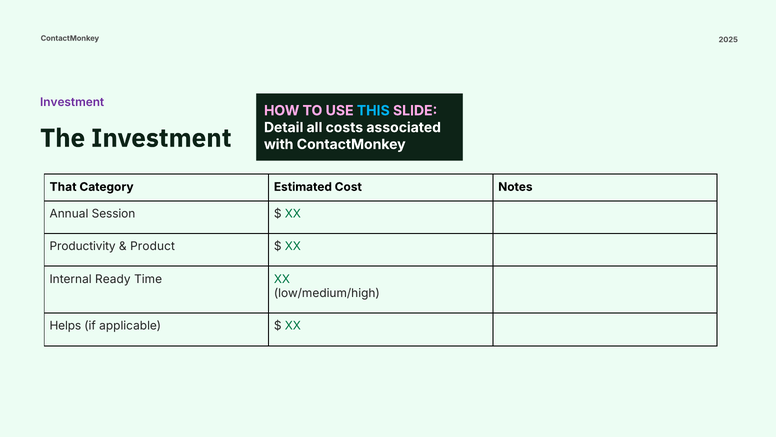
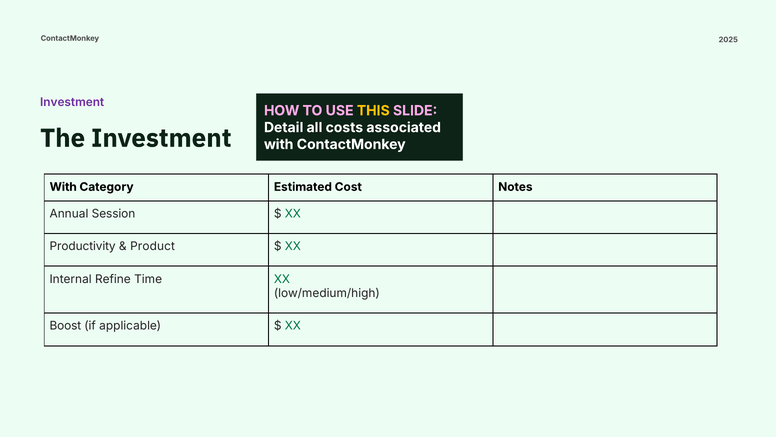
THIS colour: light blue -> yellow (373, 111)
That: That -> With (63, 187)
Ready: Ready -> Refine (113, 279)
Helps: Helps -> Boost (65, 326)
